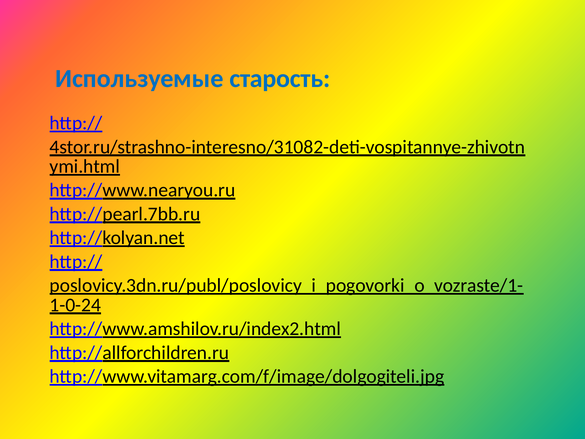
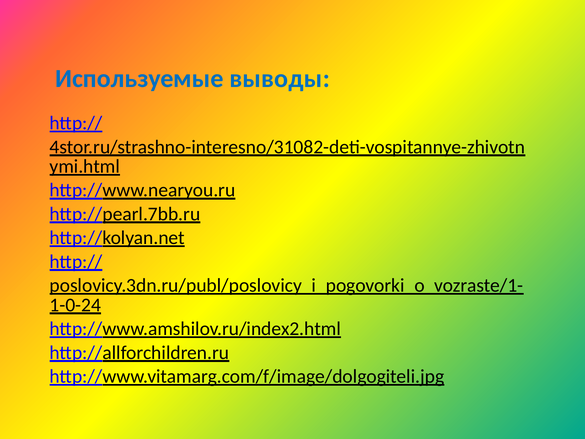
старость: старость -> выводы (280, 78)
